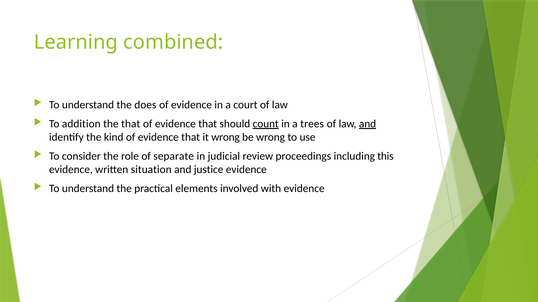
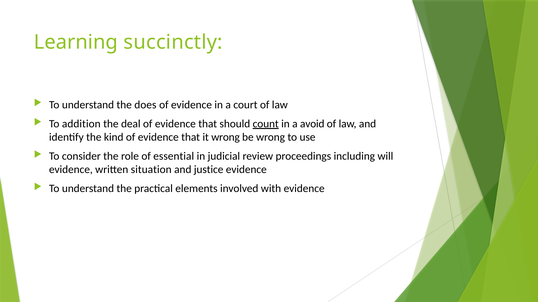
combined: combined -> succinctly (173, 42)
the that: that -> deal (131, 124)
trees: trees -> avoid (312, 124)
and underline: present -> none (368, 124)
separate: separate -> essential (174, 156)
this: this -> will (385, 156)
